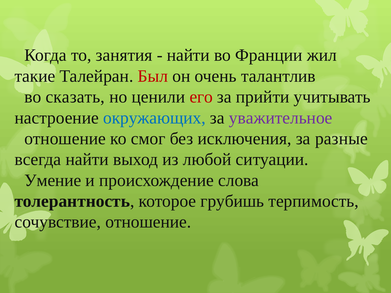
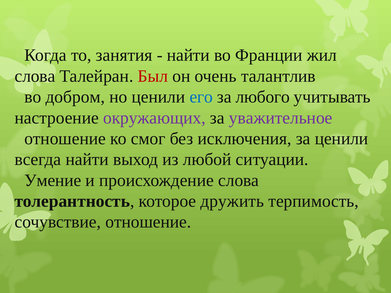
такие: такие -> слова (35, 76)
сказать: сказать -> добром (75, 97)
его colour: red -> blue (201, 97)
прийти: прийти -> любого (263, 97)
окружающих colour: blue -> purple (154, 118)
за разные: разные -> ценили (341, 139)
грубишь: грубишь -> дружить (232, 201)
